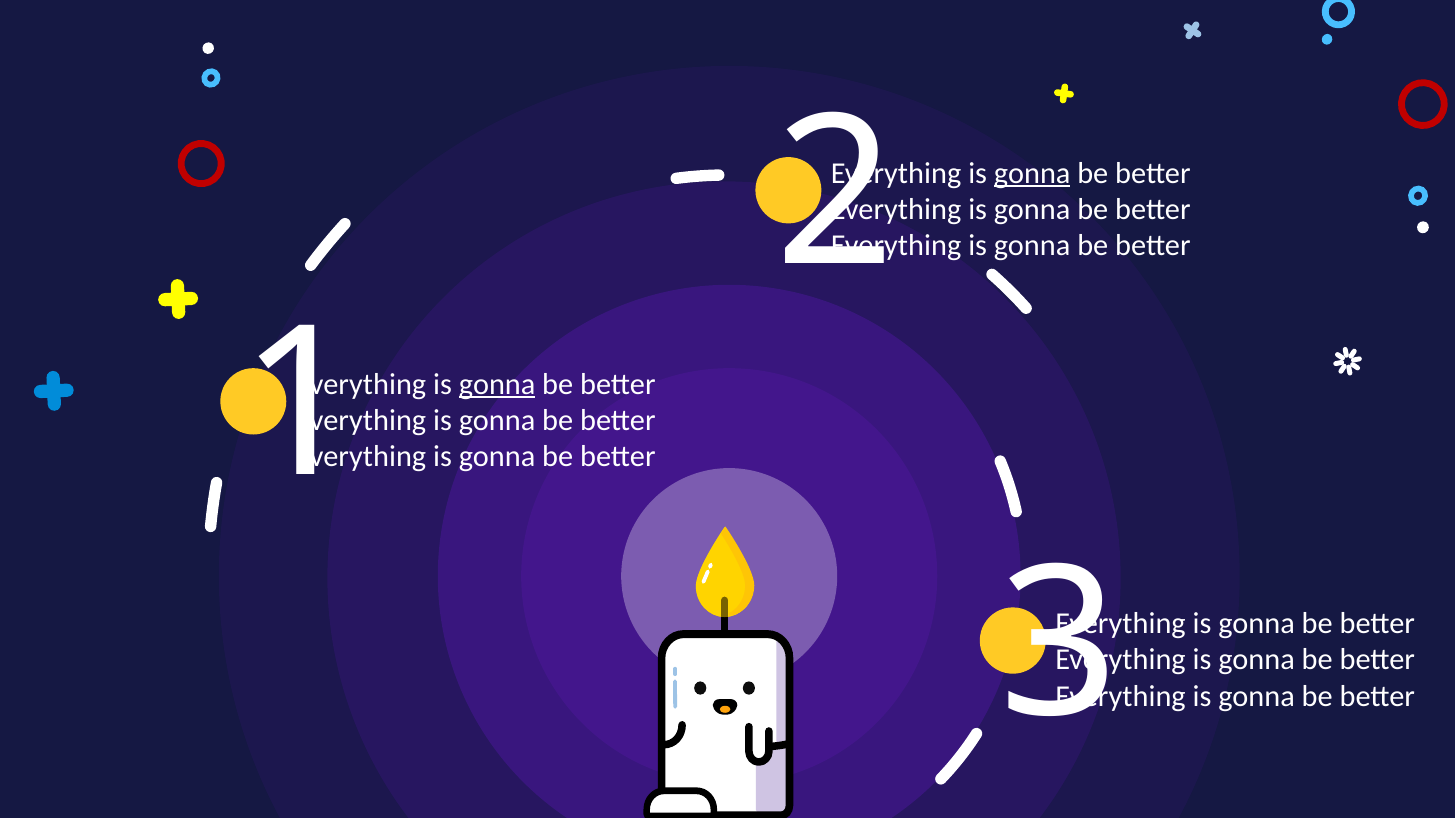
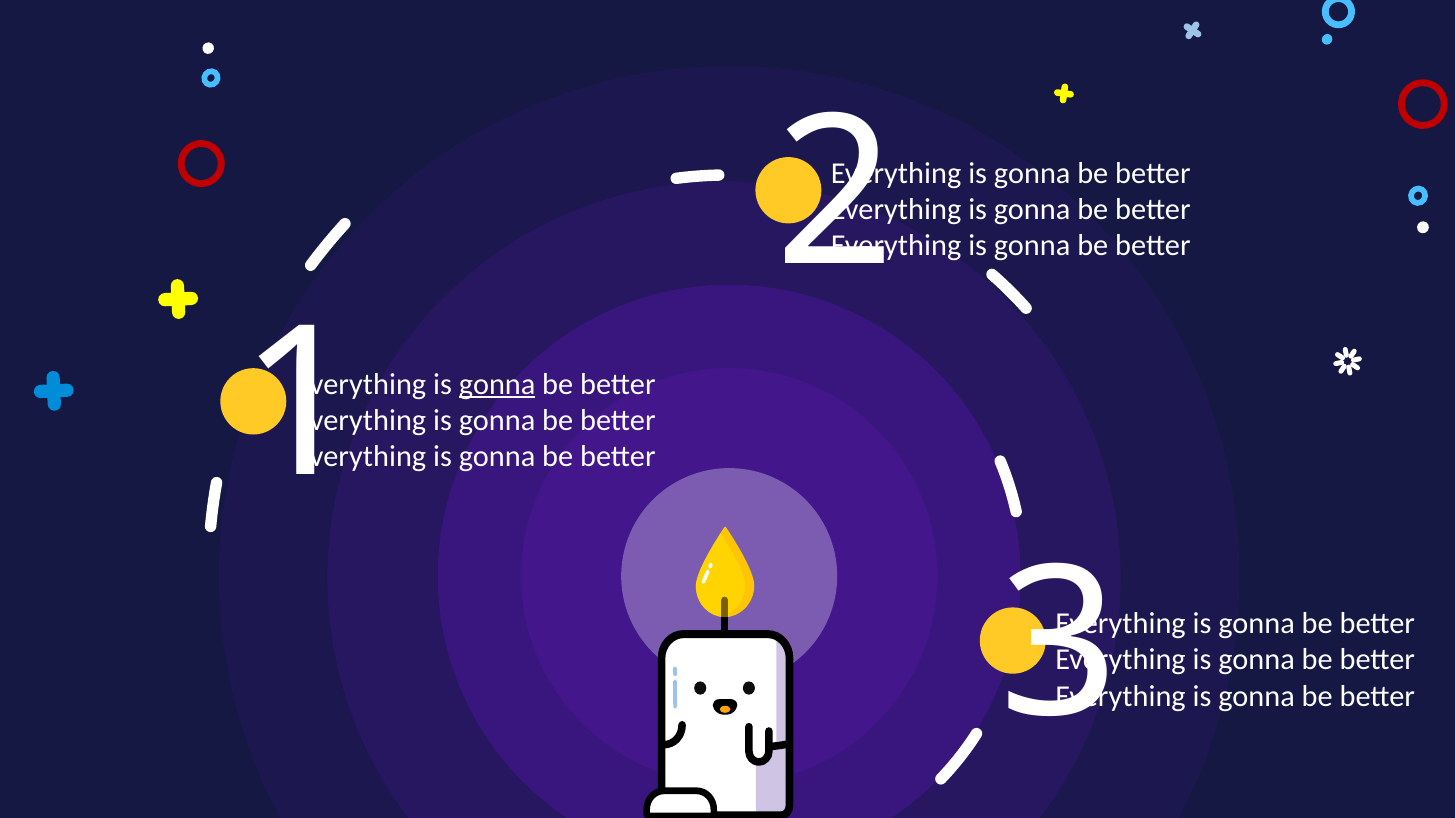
gonna underline: present -> none (1032, 173)
